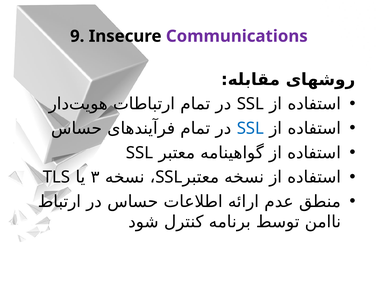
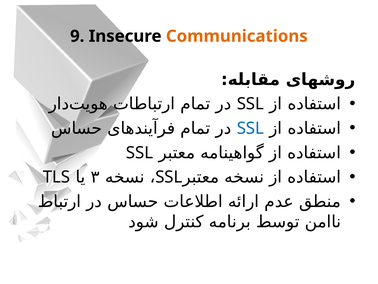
Communications colour: purple -> orange (237, 36)
